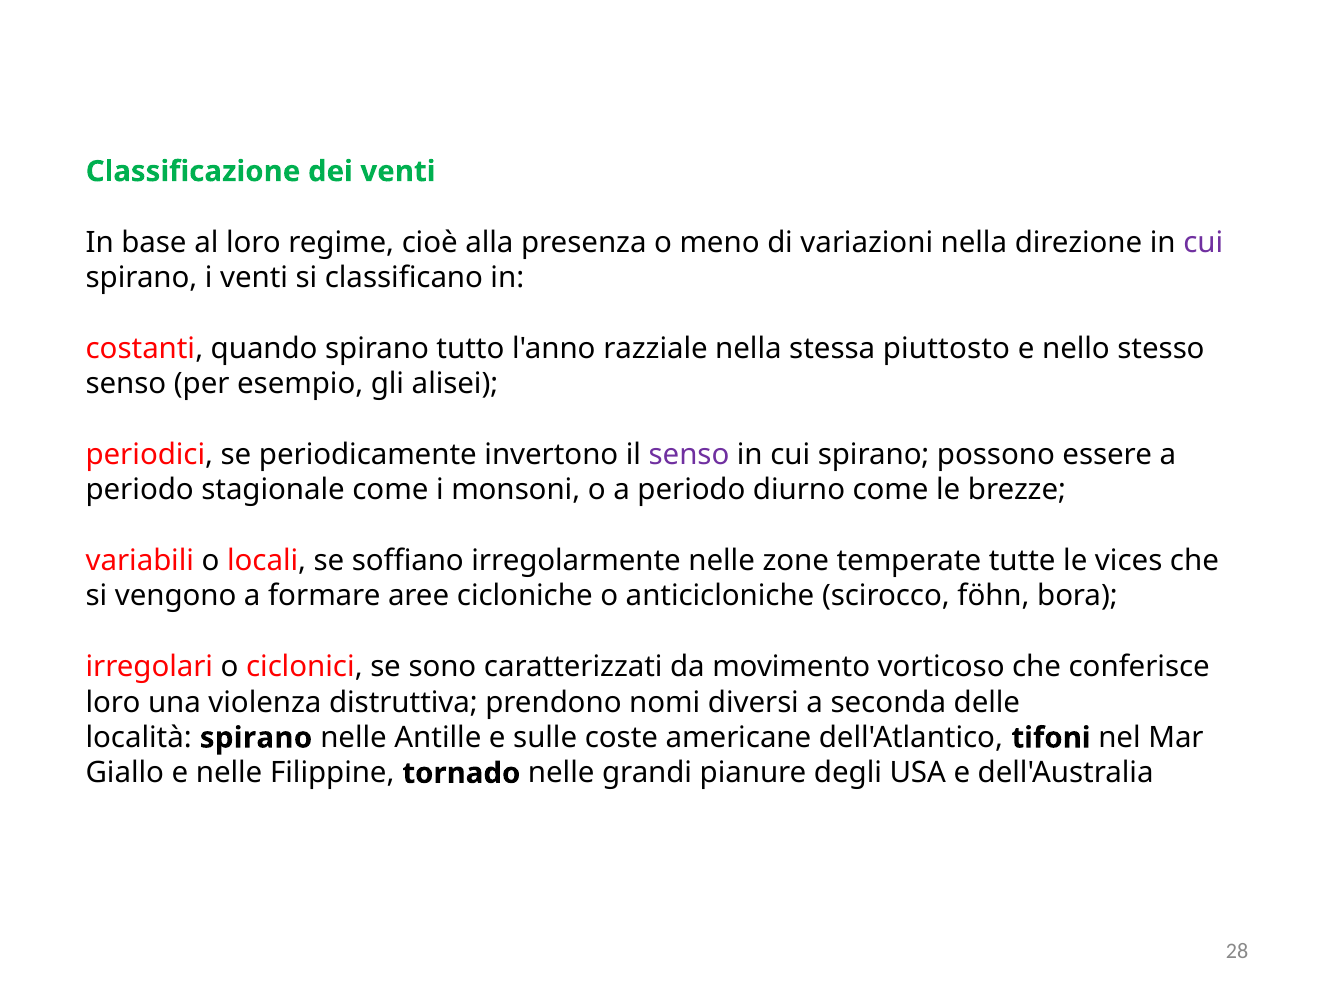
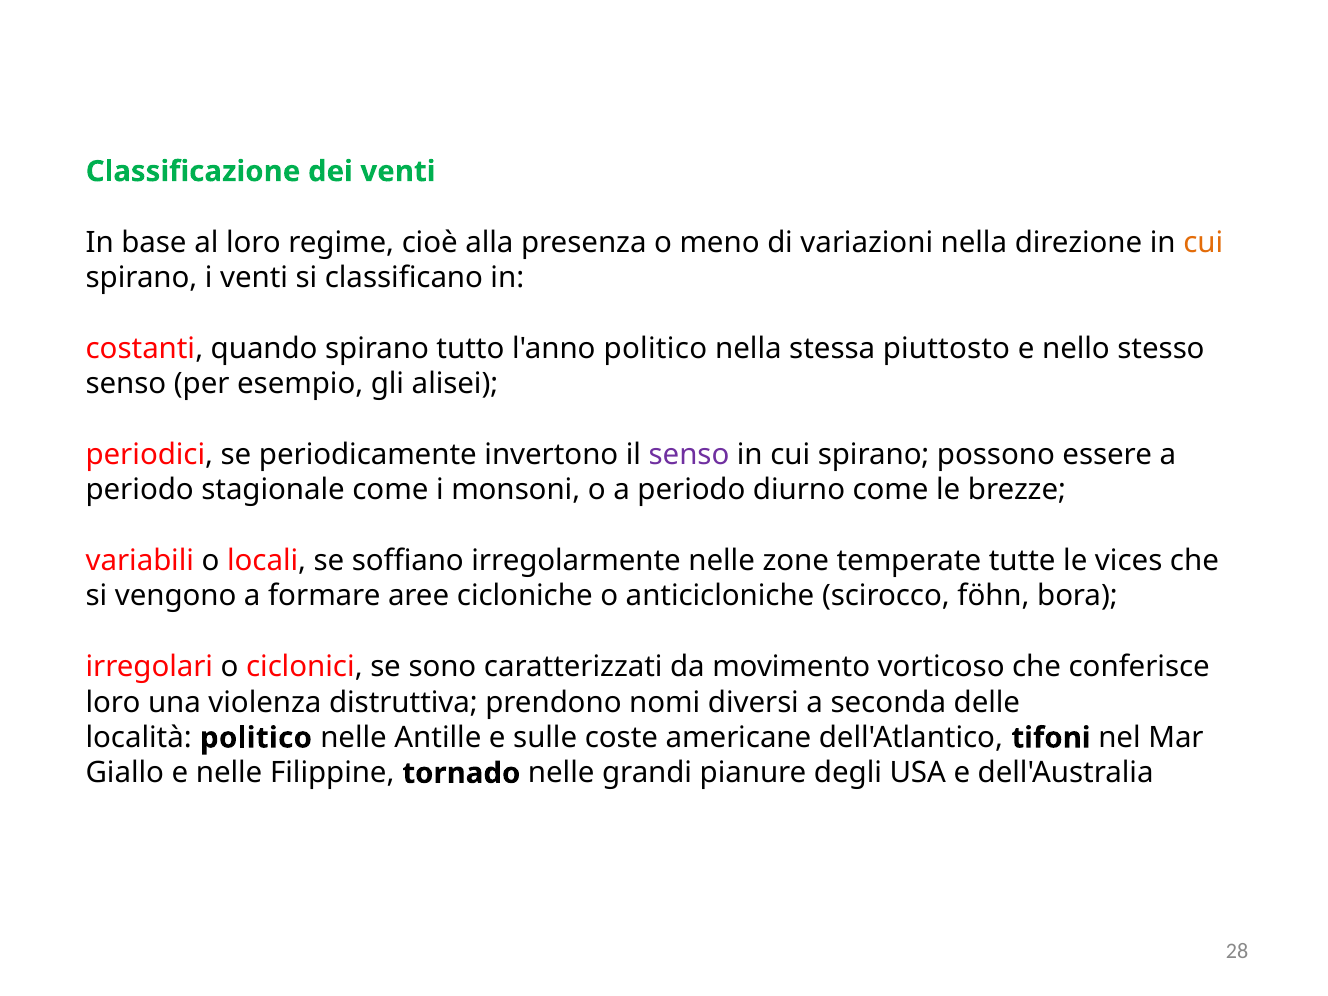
cui colour: purple -> orange (1203, 242)
l'anno razziale: razziale -> politico (655, 348)
località spirano: spirano -> politico (256, 738)
